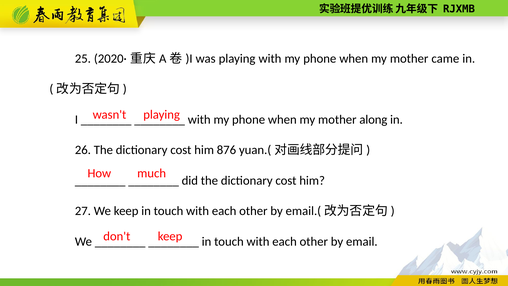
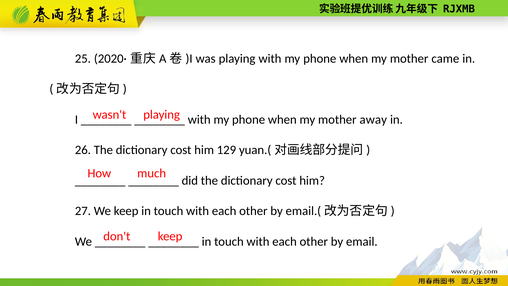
along: along -> away (373, 120)
876: 876 -> 129 (226, 150)
